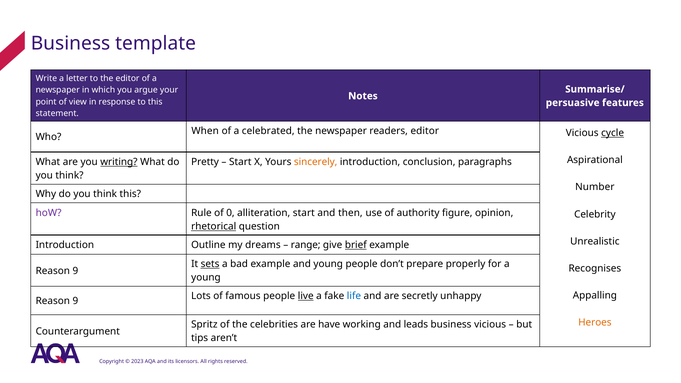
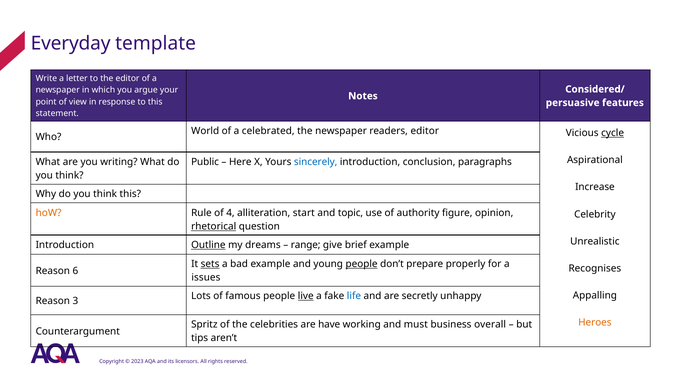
Business: Business -> Everyday (71, 44)
Summarise/: Summarise/ -> Considered/ (595, 89)
When: When -> World (205, 131)
writing underline: present -> none (119, 162)
Pretty: Pretty -> Public (205, 162)
Start: Start -> Here (240, 162)
sincerely colour: orange -> blue (316, 162)
Number: Number -> Increase (595, 187)
hoW colour: purple -> orange (49, 213)
0: 0 -> 4 (230, 213)
then: then -> topic (350, 213)
Outline underline: none -> present (208, 245)
brief underline: present -> none (356, 245)
people underline: none -> present (362, 264)
9: 9 -> 6 (75, 271)
young: young -> issues (206, 278)
9: 9 -> 3 (75, 301)
leads: leads -> must (416, 325)
business vicious: vicious -> overall (490, 325)
